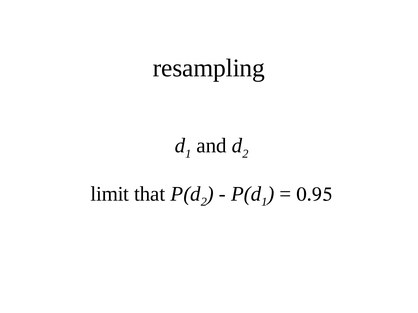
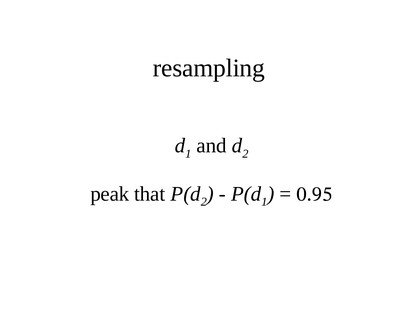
limit: limit -> peak (110, 194)
